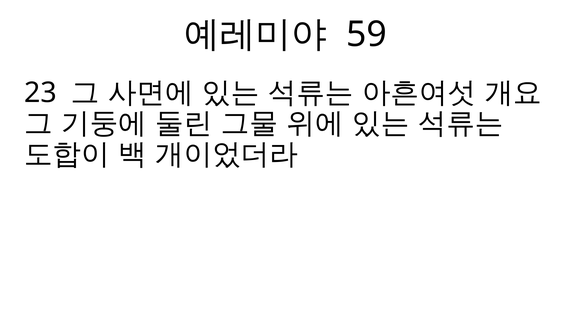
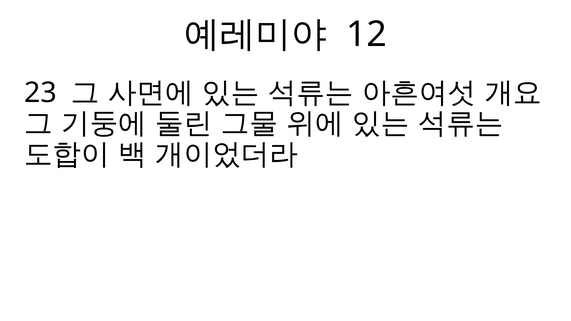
59: 59 -> 12 (366, 34)
